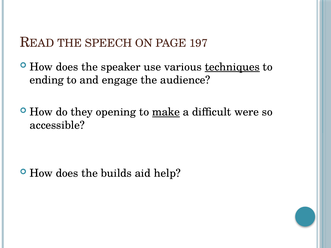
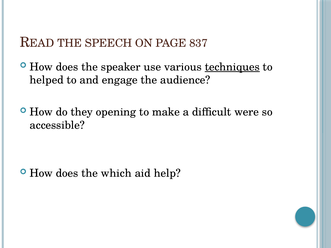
197: 197 -> 837 (199, 43)
ending: ending -> helped (47, 80)
make underline: present -> none (166, 112)
builds: builds -> which (116, 173)
